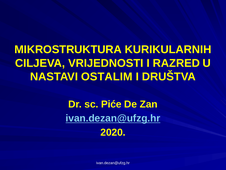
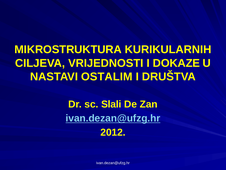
RAZRED: RAZRED -> DOKAZE (176, 63)
Piće: Piće -> Slali (111, 104)
2020: 2020 -> 2012 (113, 132)
